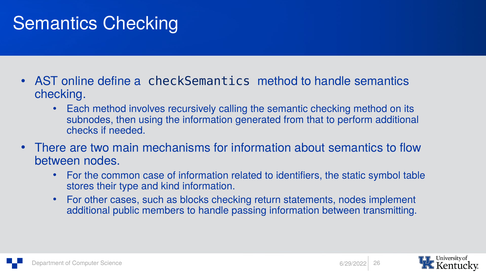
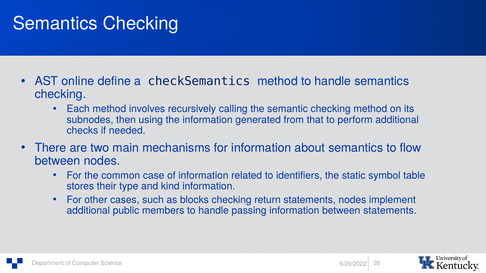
between transmitting: transmitting -> statements (390, 211)
